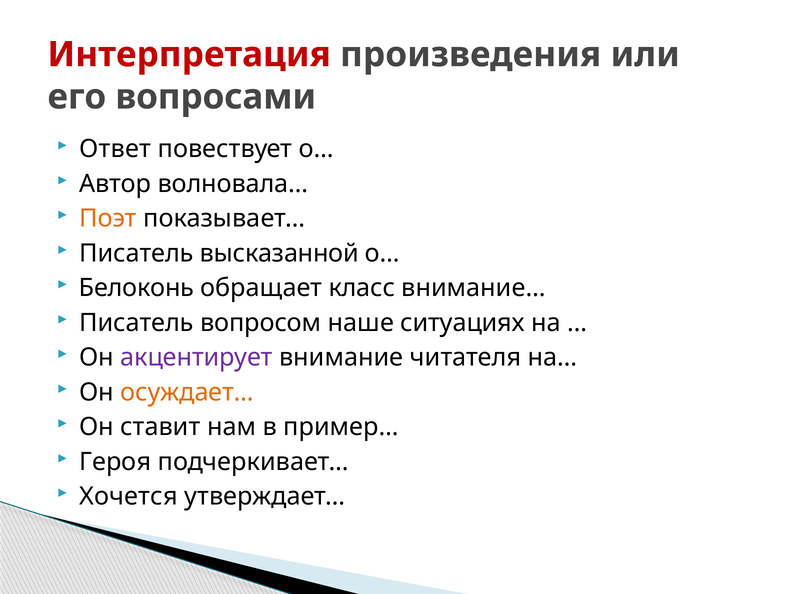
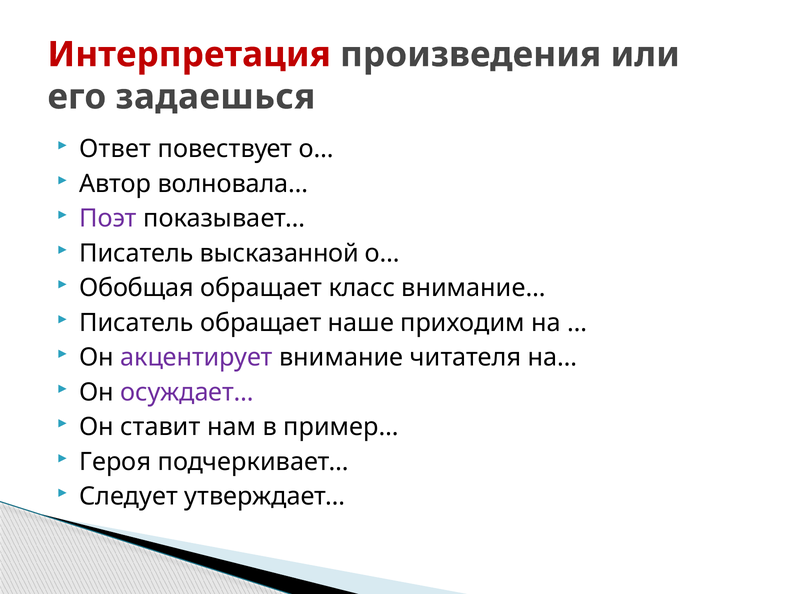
вопросами: вопросами -> задаешься (215, 97)
Поэт colour: orange -> purple (108, 219)
Белоконь: Белоконь -> Обобщая (136, 288)
Писатель вопросом: вопросом -> обращает (261, 323)
ситуациях: ситуациях -> приходим (463, 323)
осуждает… colour: orange -> purple (187, 392)
Хочется: Хочется -> Следует (128, 497)
